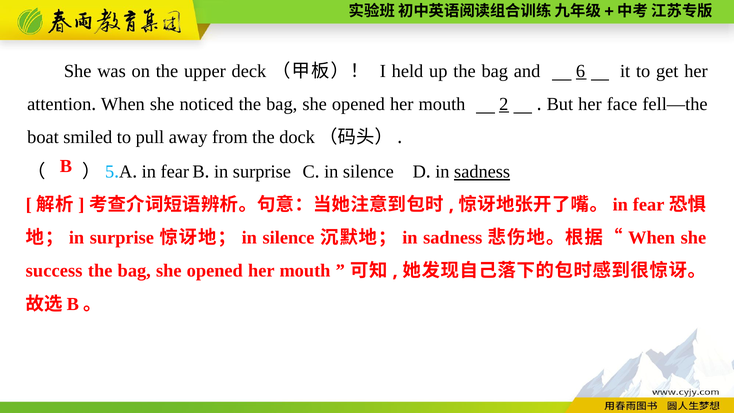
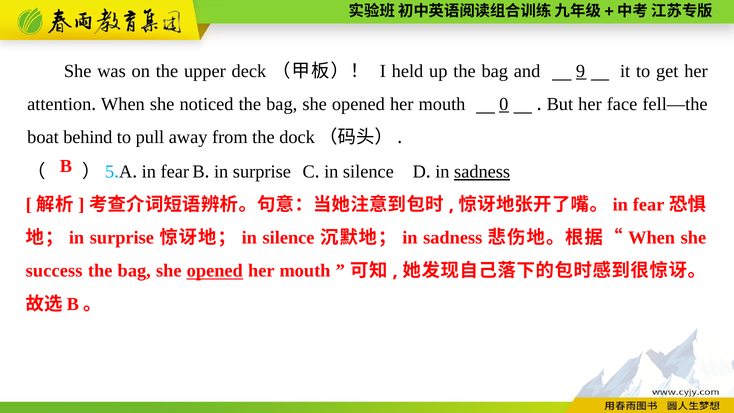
6: 6 -> 9 (581, 71)
2: 2 -> 0 (504, 104)
smiled: smiled -> behind (88, 137)
opened underline: none -> present (215, 271)
